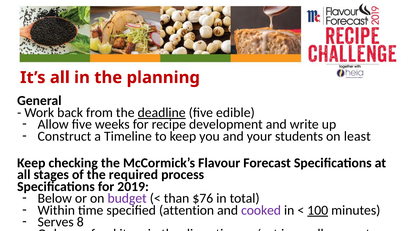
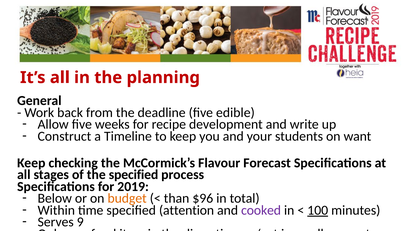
deadline underline: present -> none (162, 112)
least: least -> want (357, 136)
the required: required -> specified (134, 174)
budget colour: purple -> orange (127, 198)
$76: $76 -> $96 (203, 198)
8: 8 -> 9 (80, 222)
